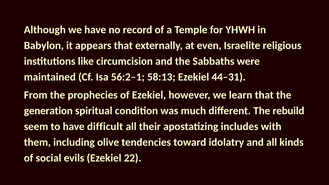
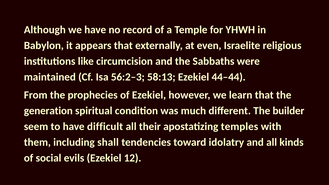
56:2–1: 56:2–1 -> 56:2–3 (128, 77)
44–31: 44–31 -> 44–44 (229, 77)
rebuild: rebuild -> builder (288, 111)
includes: includes -> temples (240, 127)
olive: olive -> shall (108, 142)
22: 22 -> 12 (133, 158)
